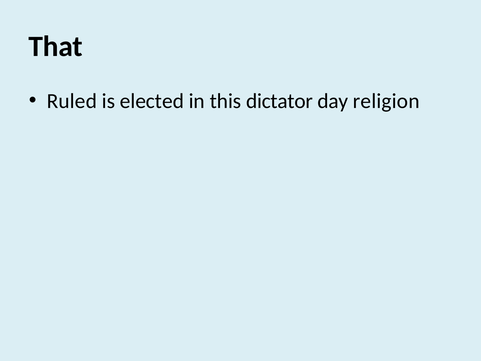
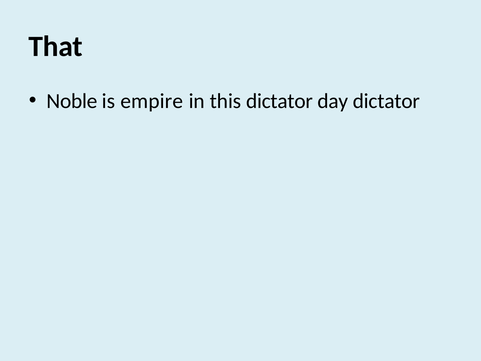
Ruled: Ruled -> Noble (72, 101)
elected: elected -> empire (152, 101)
day religion: religion -> dictator (386, 101)
